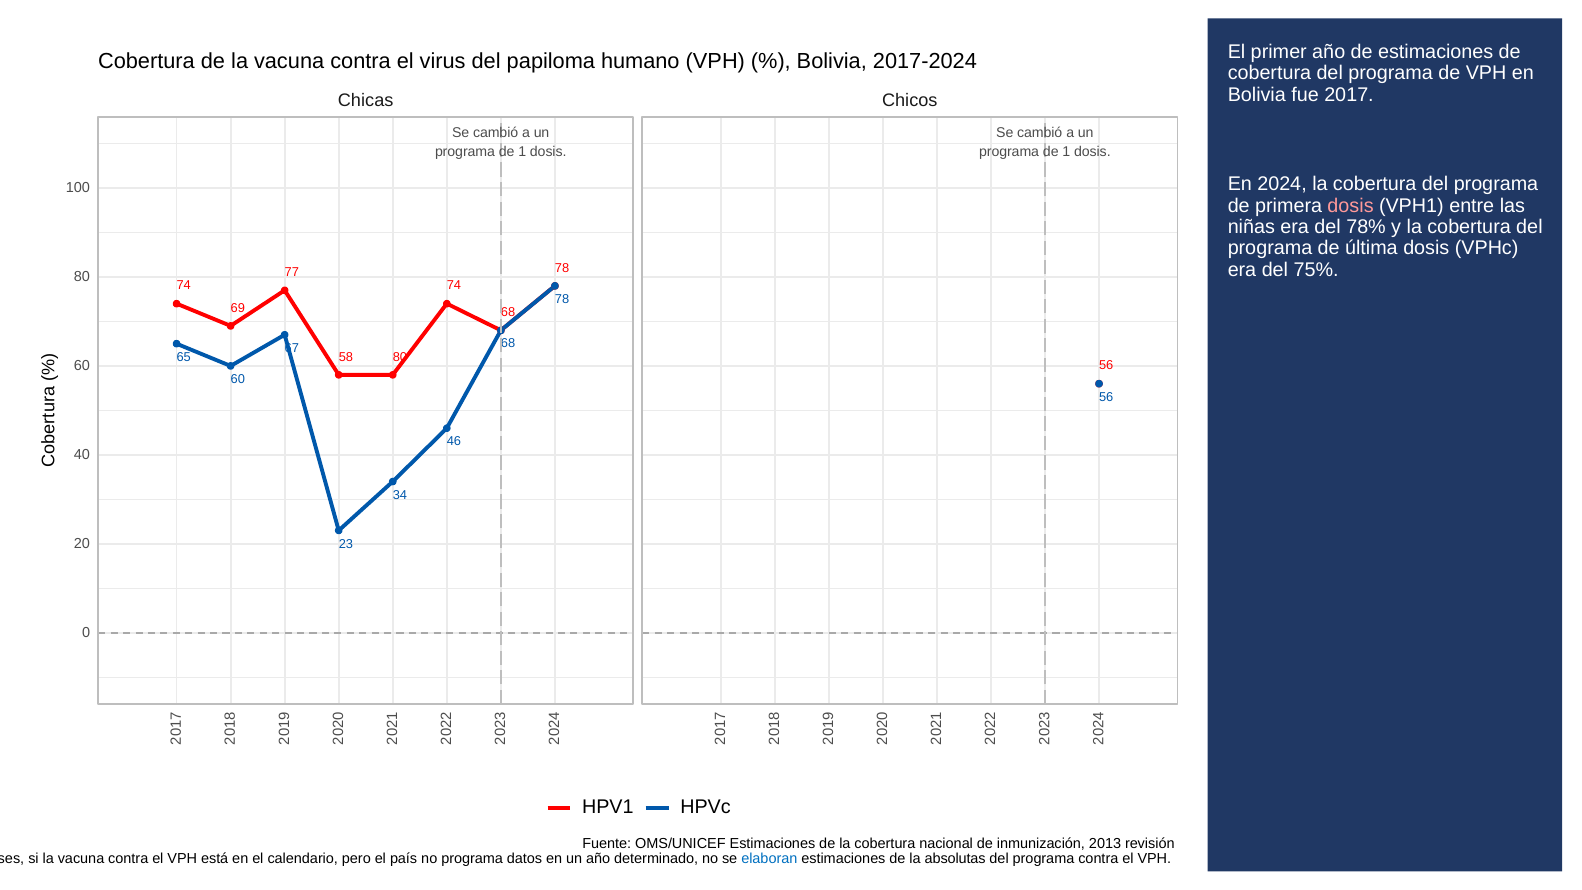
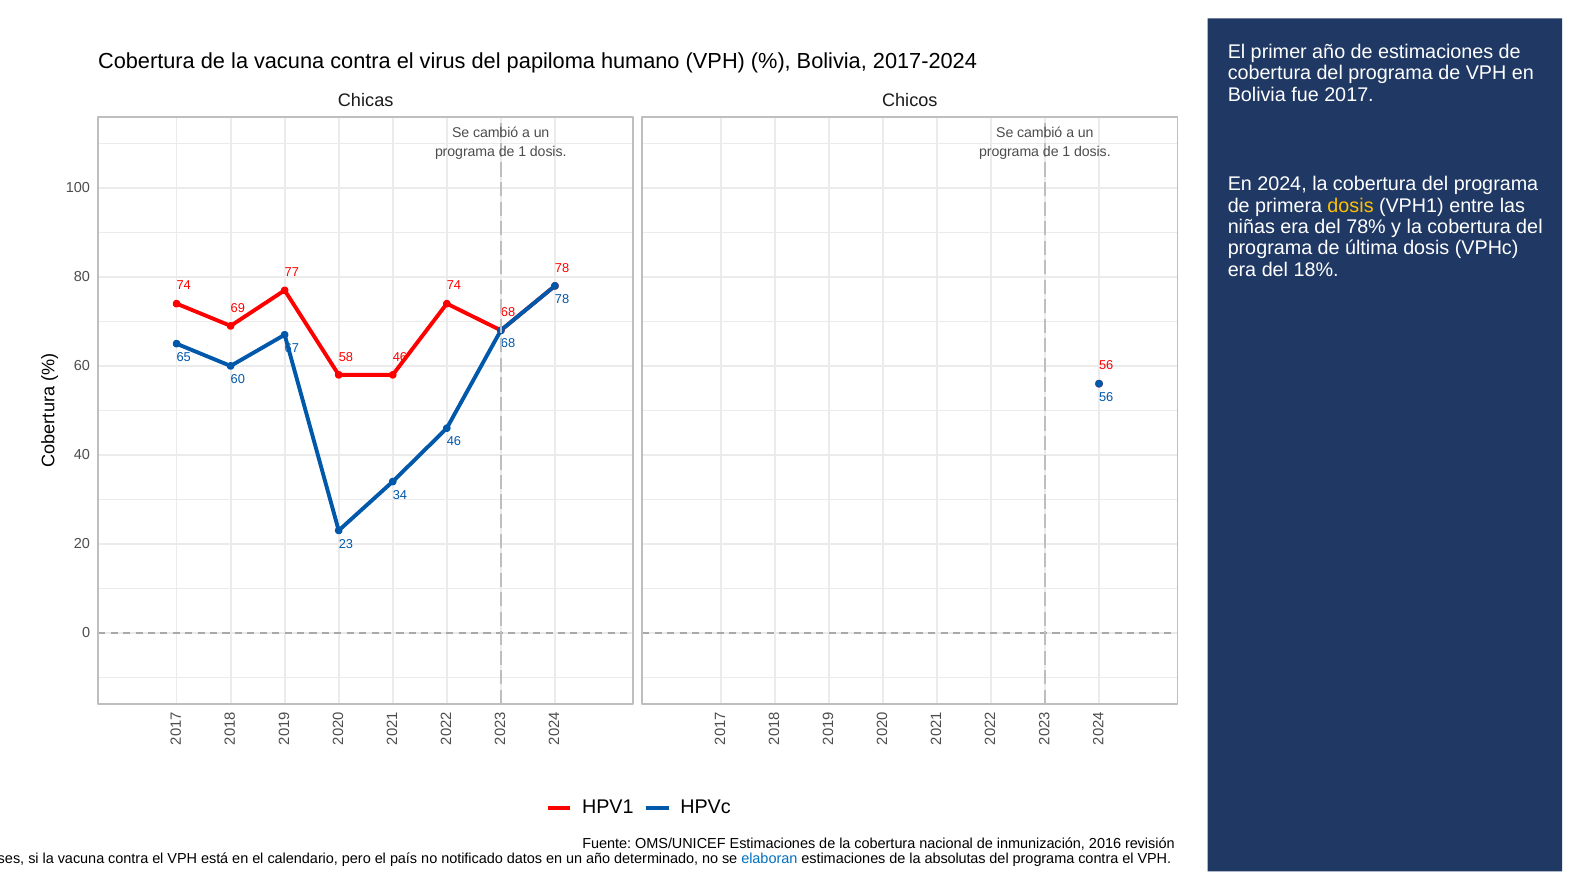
dosis colour: pink -> yellow (1351, 205)
75%: 75% -> 18% (1316, 270)
58 80: 80 -> 46 (400, 357)
2013: 2013 -> 2016 (1105, 843)
no programa: programa -> notificado (472, 859)
